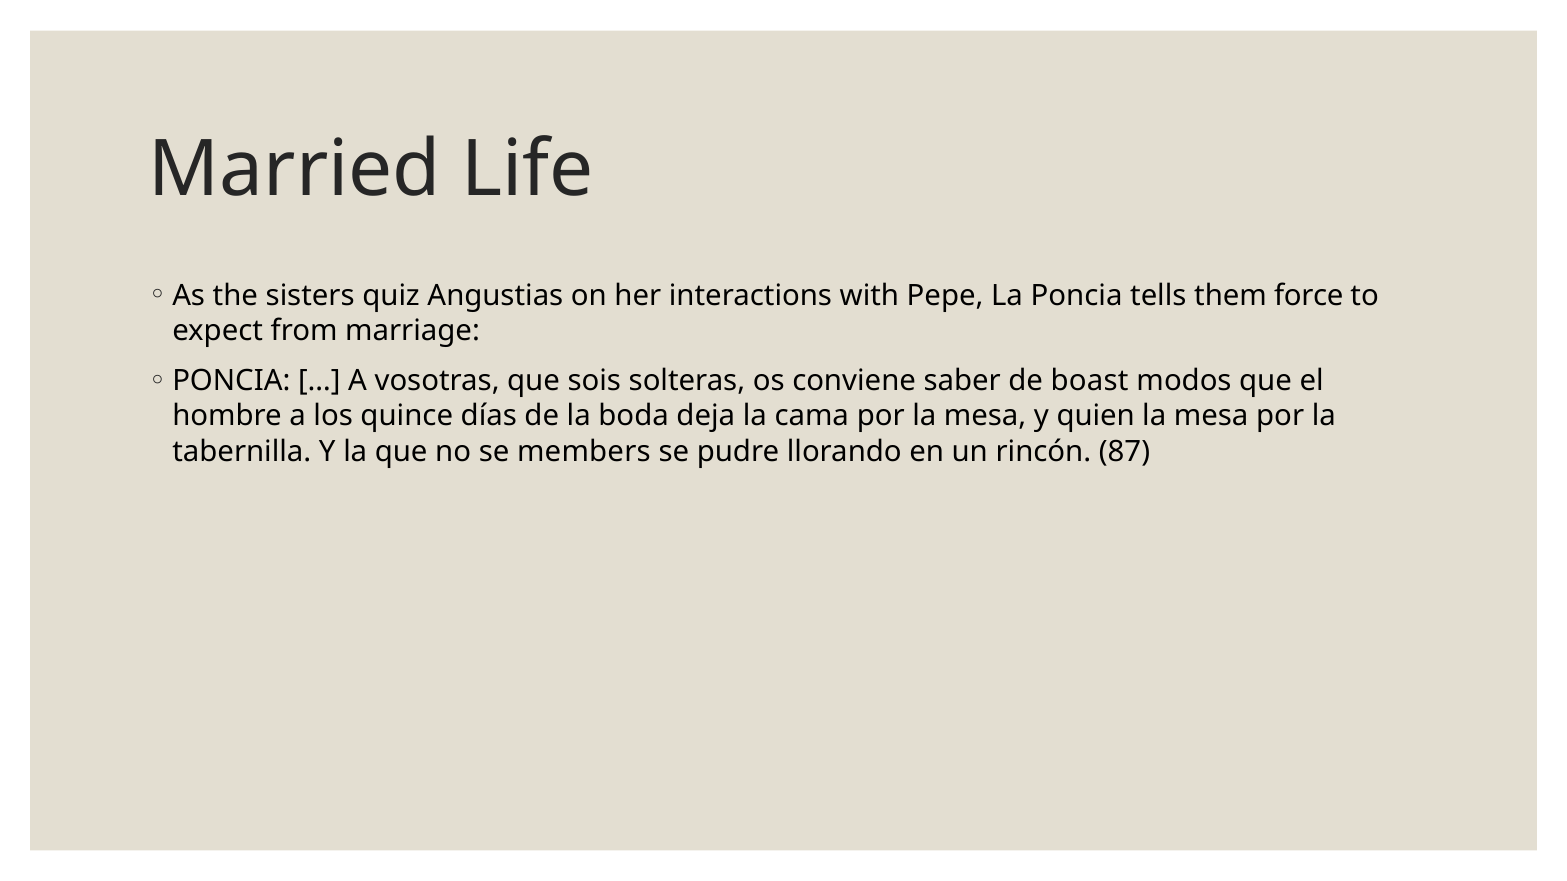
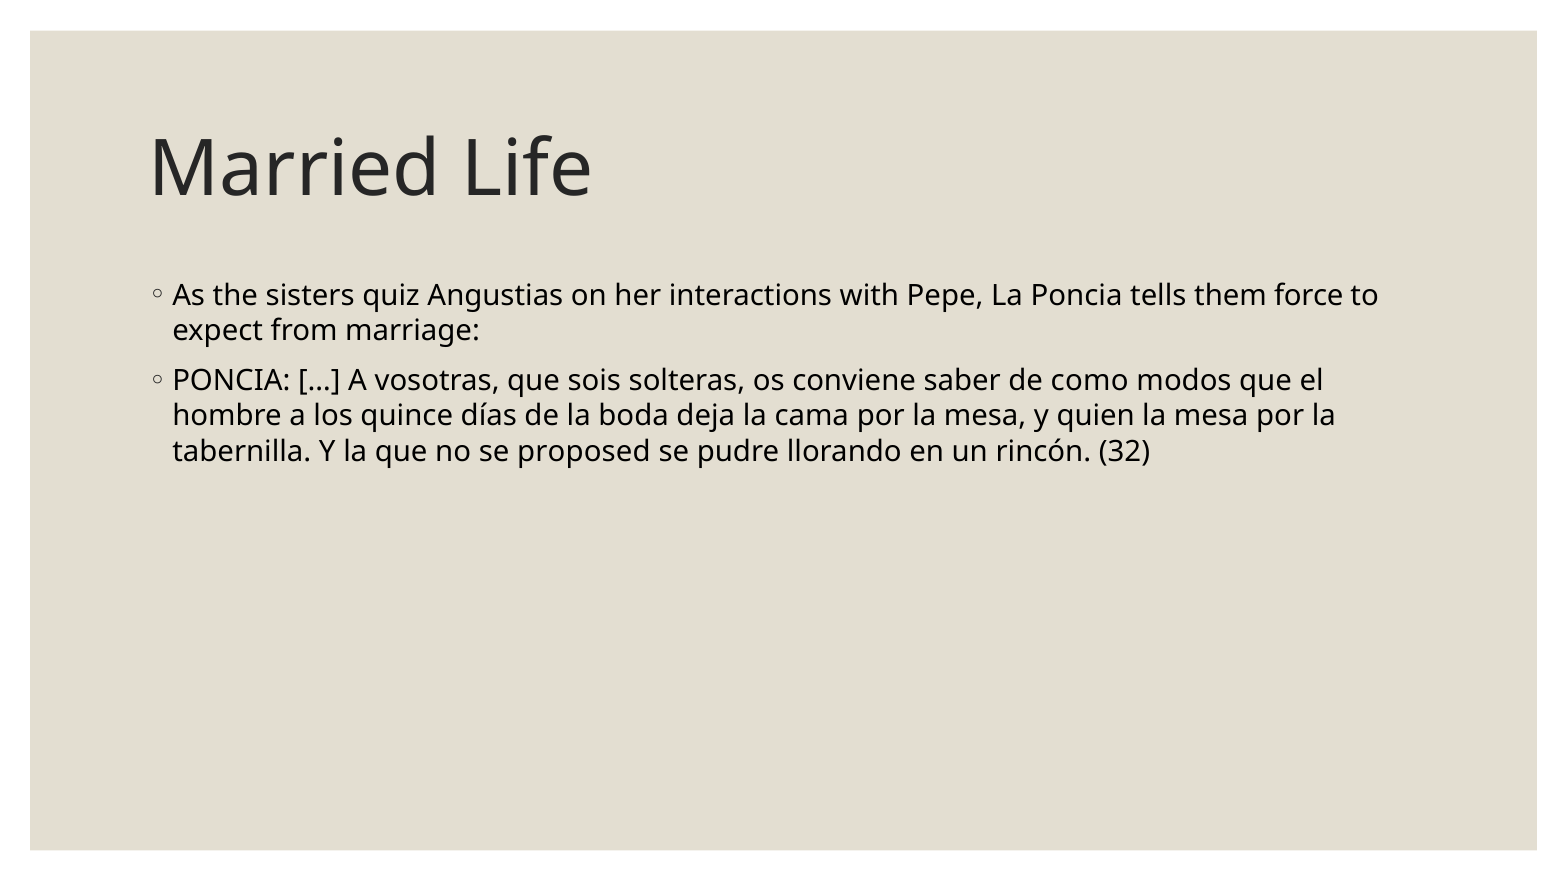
boast: boast -> como (1090, 381)
members: members -> proposed (584, 452)
87: 87 -> 32 (1124, 452)
